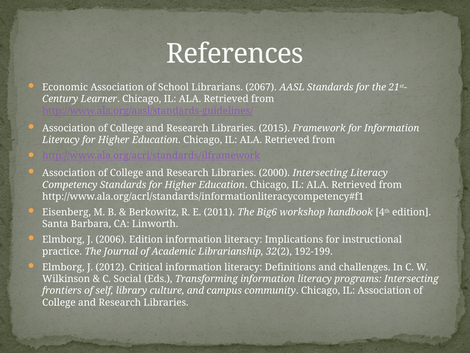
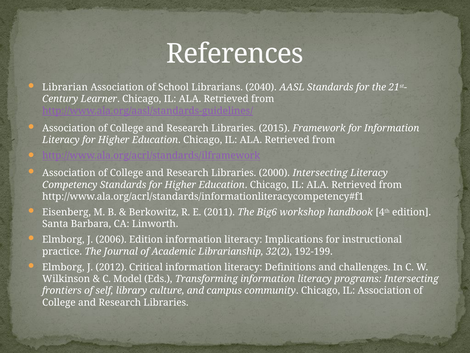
Economic: Economic -> Librarian (65, 87)
2067: 2067 -> 2040 (261, 87)
Social: Social -> Model (128, 279)
